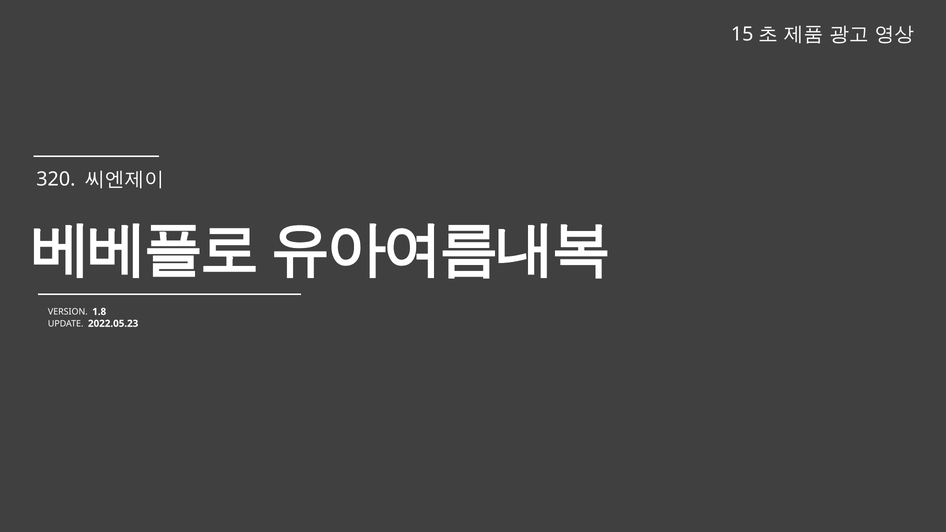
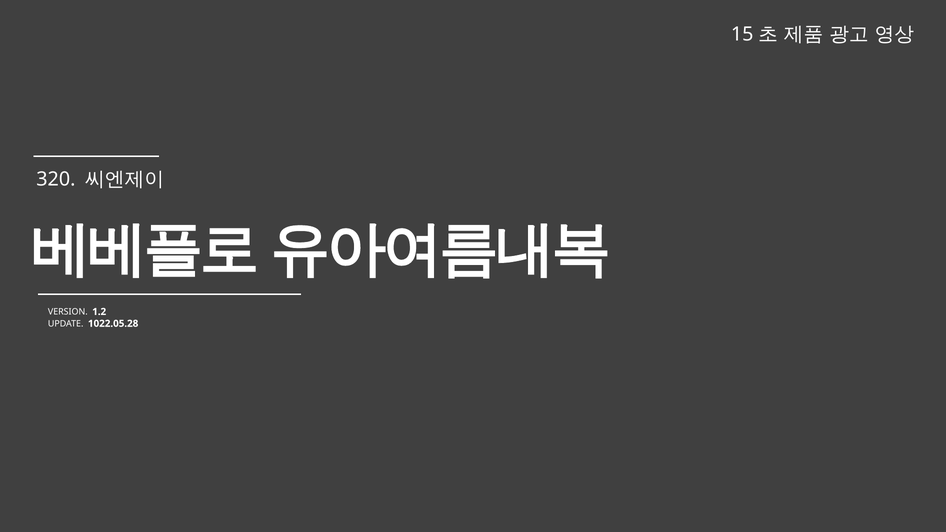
1.8: 1.8 -> 1.2 (99, 312)
2022.05.23: 2022.05.23 -> 1022.05.28 (113, 324)
